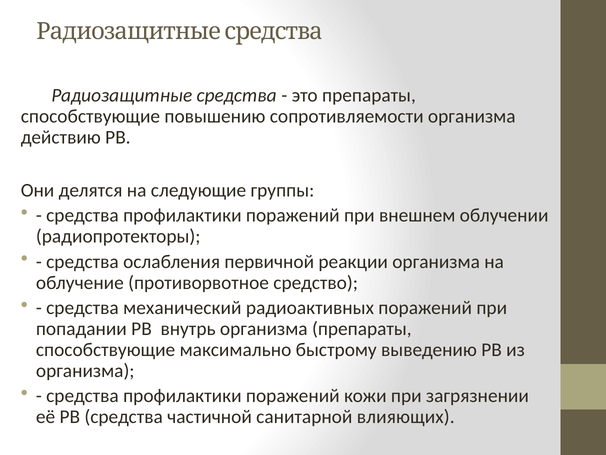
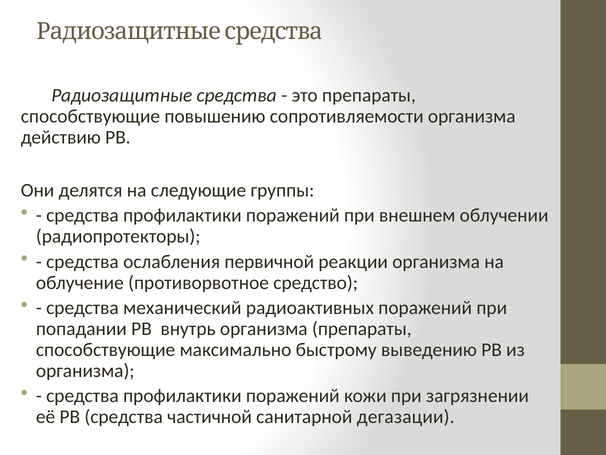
влияющих: влияющих -> дегазации (406, 417)
